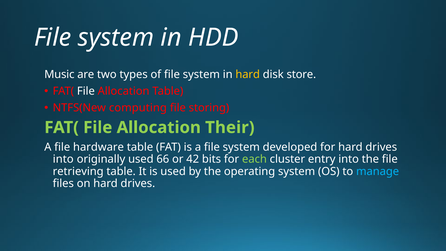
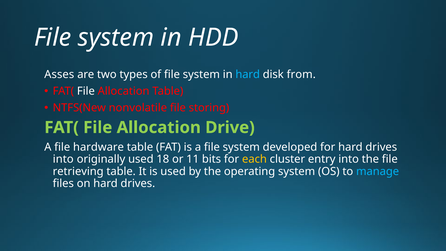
Music: Music -> Asses (59, 74)
hard colour: yellow -> light blue (248, 74)
store: store -> from (301, 74)
computing: computing -> nonvolatile (138, 108)
Their: Their -> Drive (230, 127)
66: 66 -> 18 (163, 159)
42: 42 -> 11 (193, 159)
each colour: light green -> yellow (254, 159)
